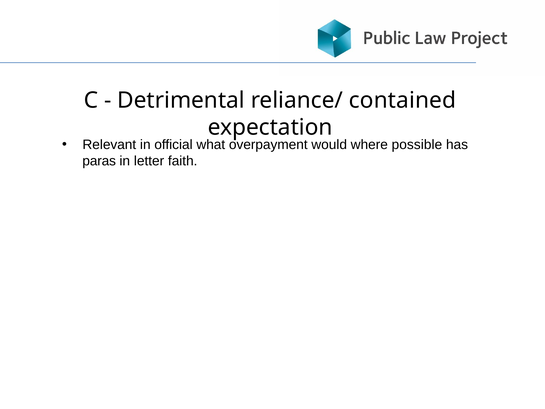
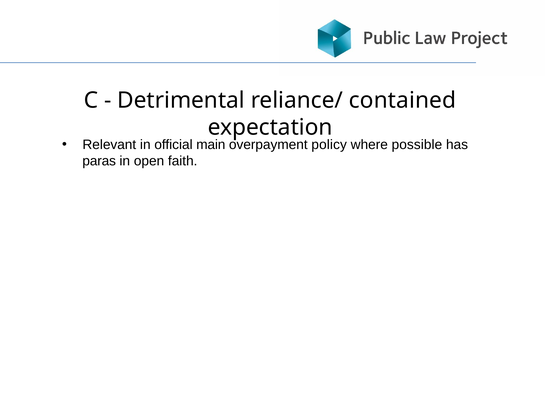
what: what -> main (211, 145)
would: would -> policy (329, 145)
letter: letter -> open (149, 161)
